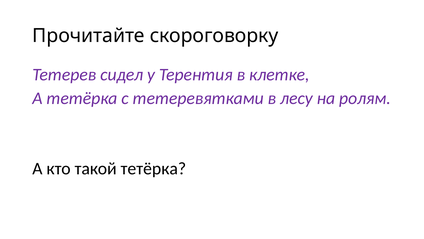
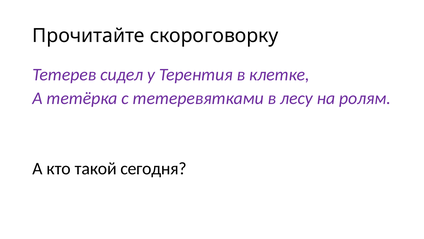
такой тетёрка: тетёрка -> сегодня (153, 168)
